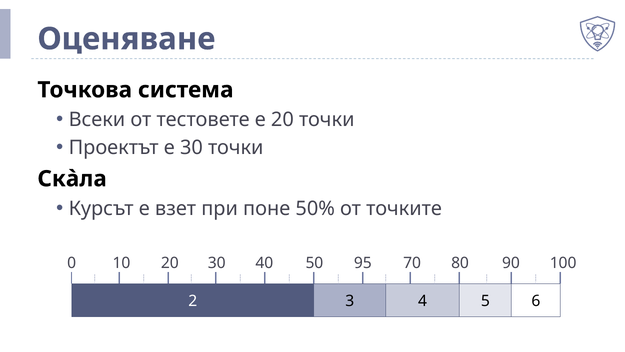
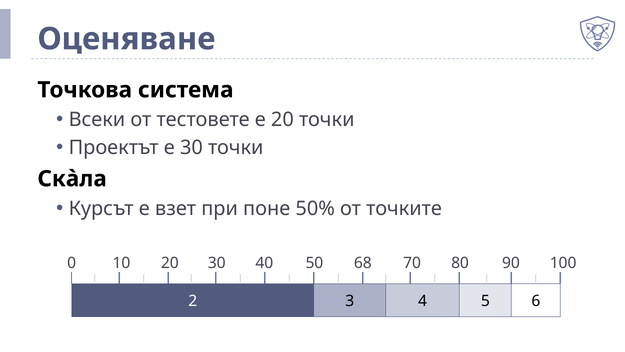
95: 95 -> 68 (363, 263)
